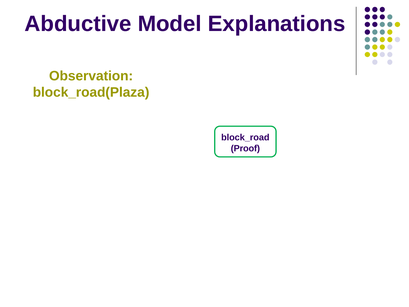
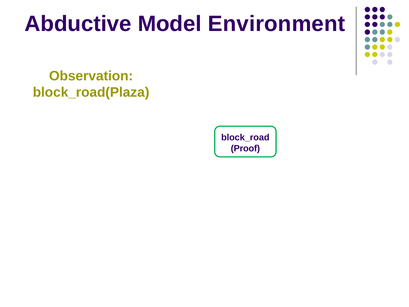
Explanations: Explanations -> Environment (277, 24)
